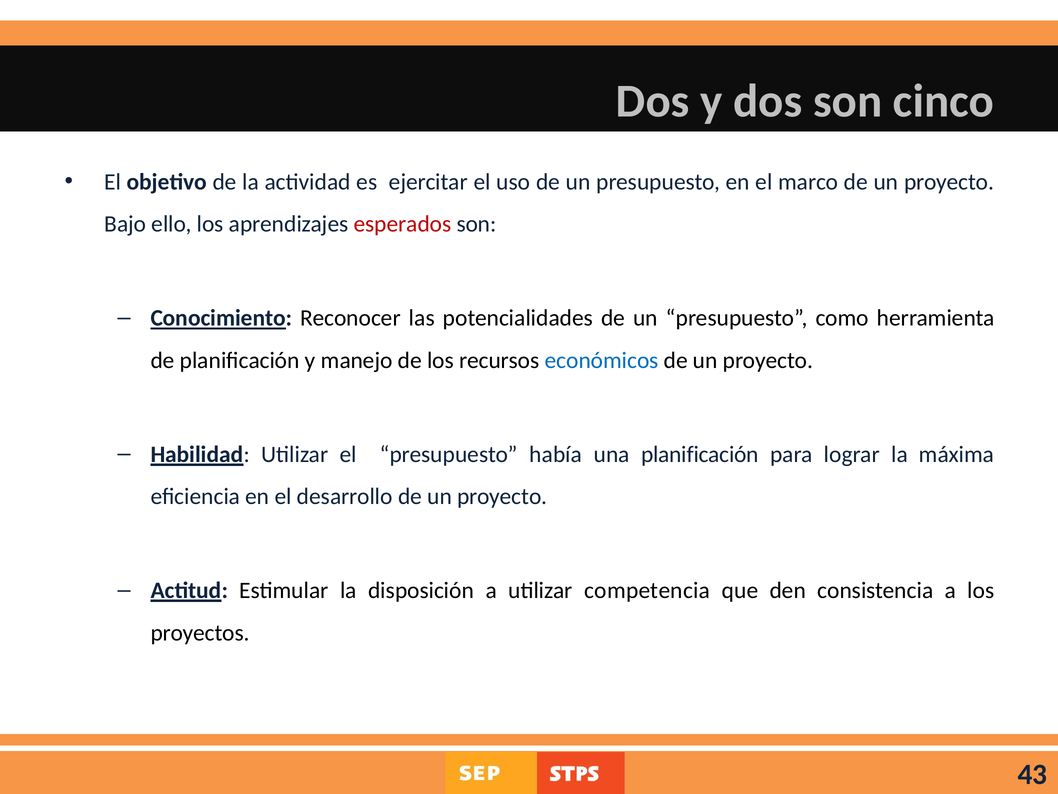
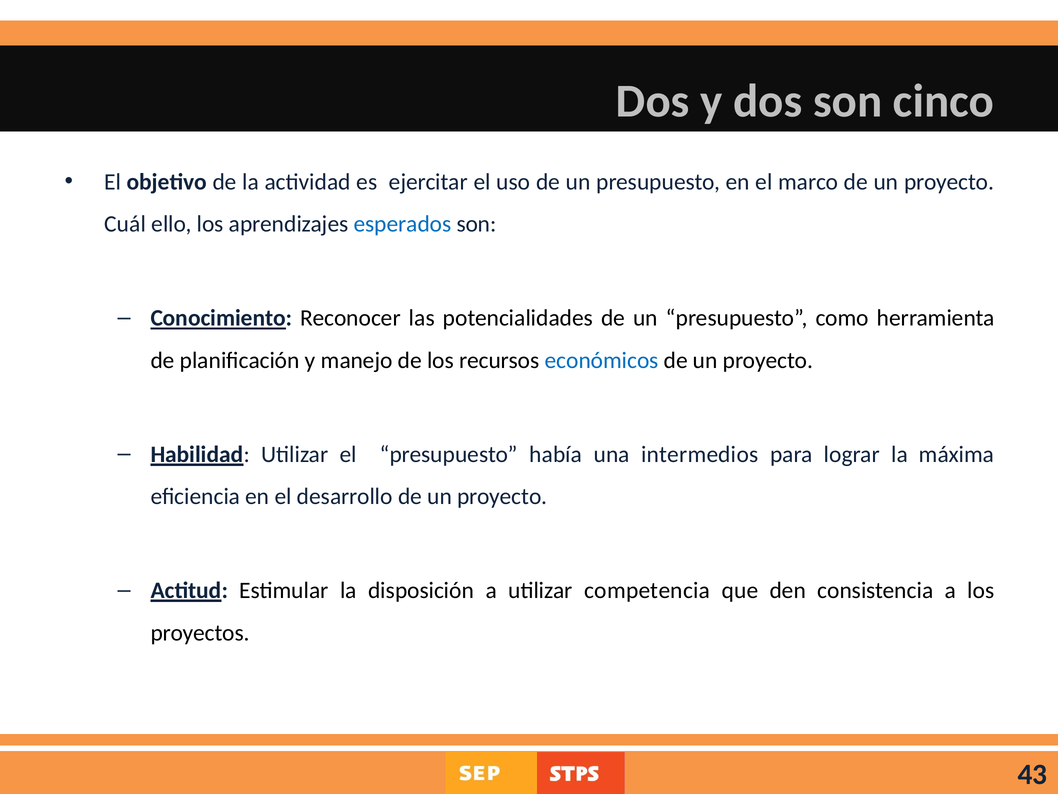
Bajo: Bajo -> Cuál (125, 224)
esperados colour: red -> blue (402, 224)
una planificación: planificación -> intermedios (700, 454)
